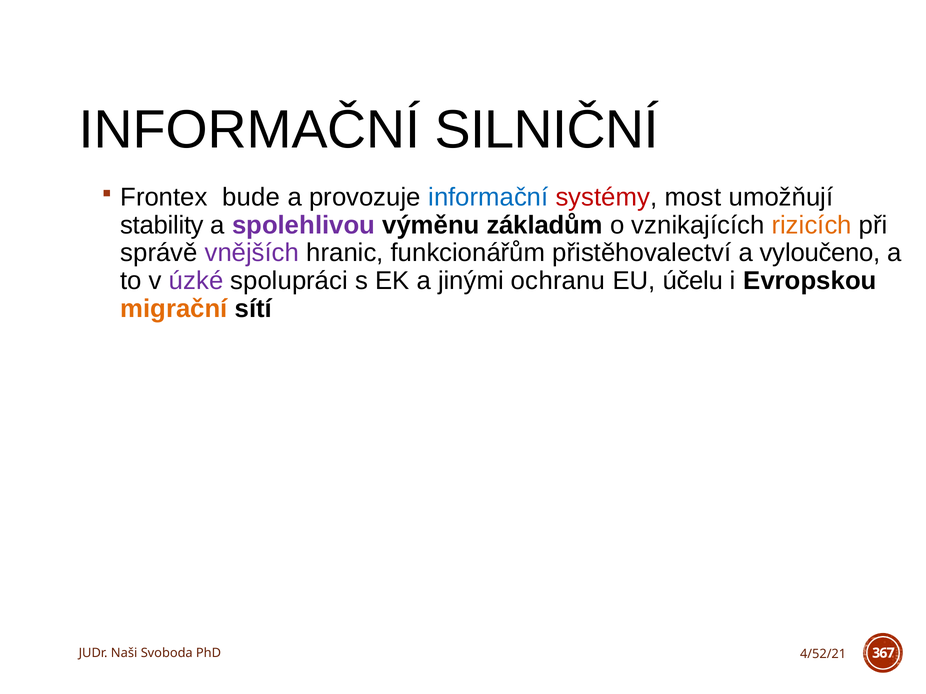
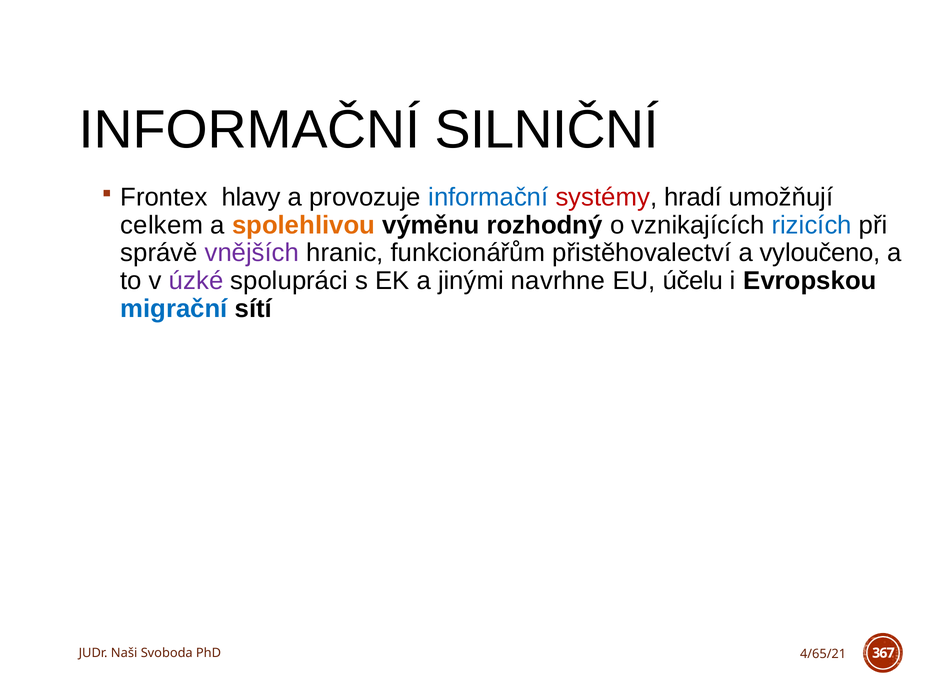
bude: bude -> hlavy (251, 198)
most: most -> hradí (693, 198)
stability: stability -> celkem (162, 225)
spolehlivou colour: purple -> orange (304, 225)
základům: základům -> rozhodný (545, 225)
rizicích colour: orange -> blue (812, 225)
ochranu: ochranu -> navrhne (558, 281)
migrační colour: orange -> blue (174, 309)
4/52/21: 4/52/21 -> 4/65/21 (823, 655)
